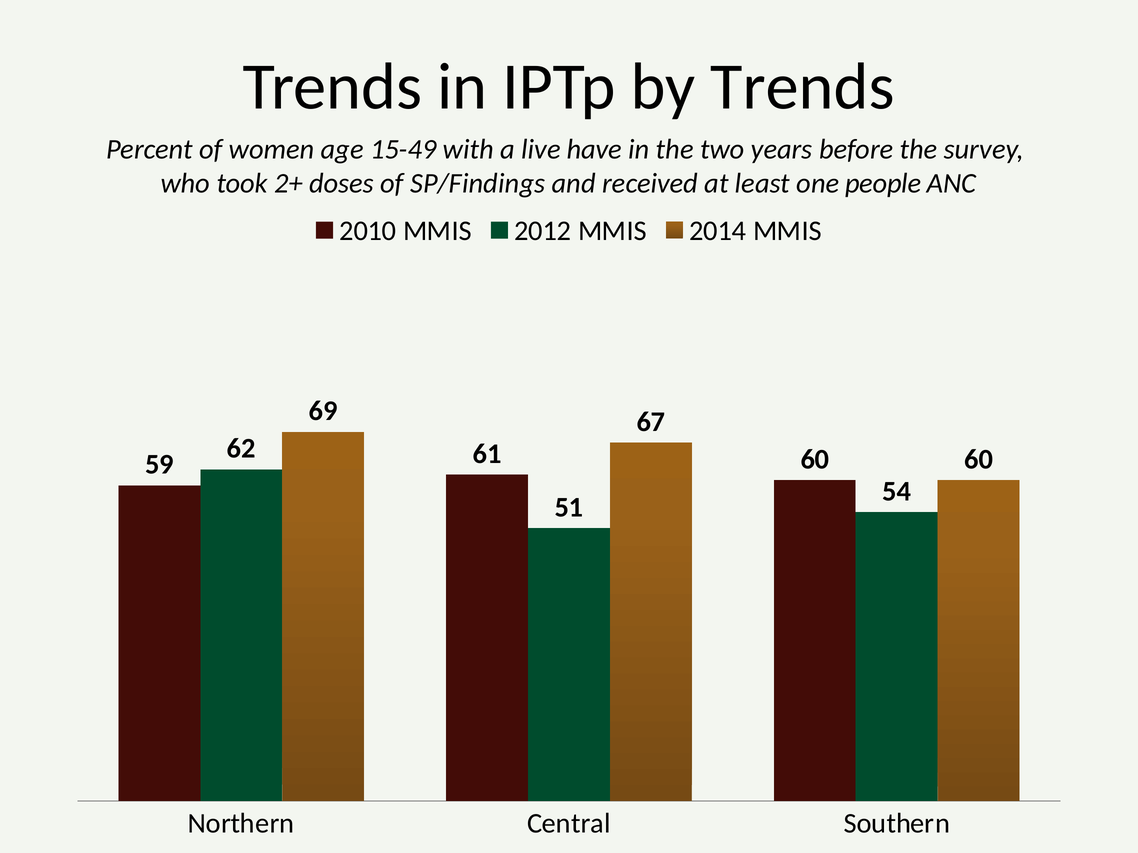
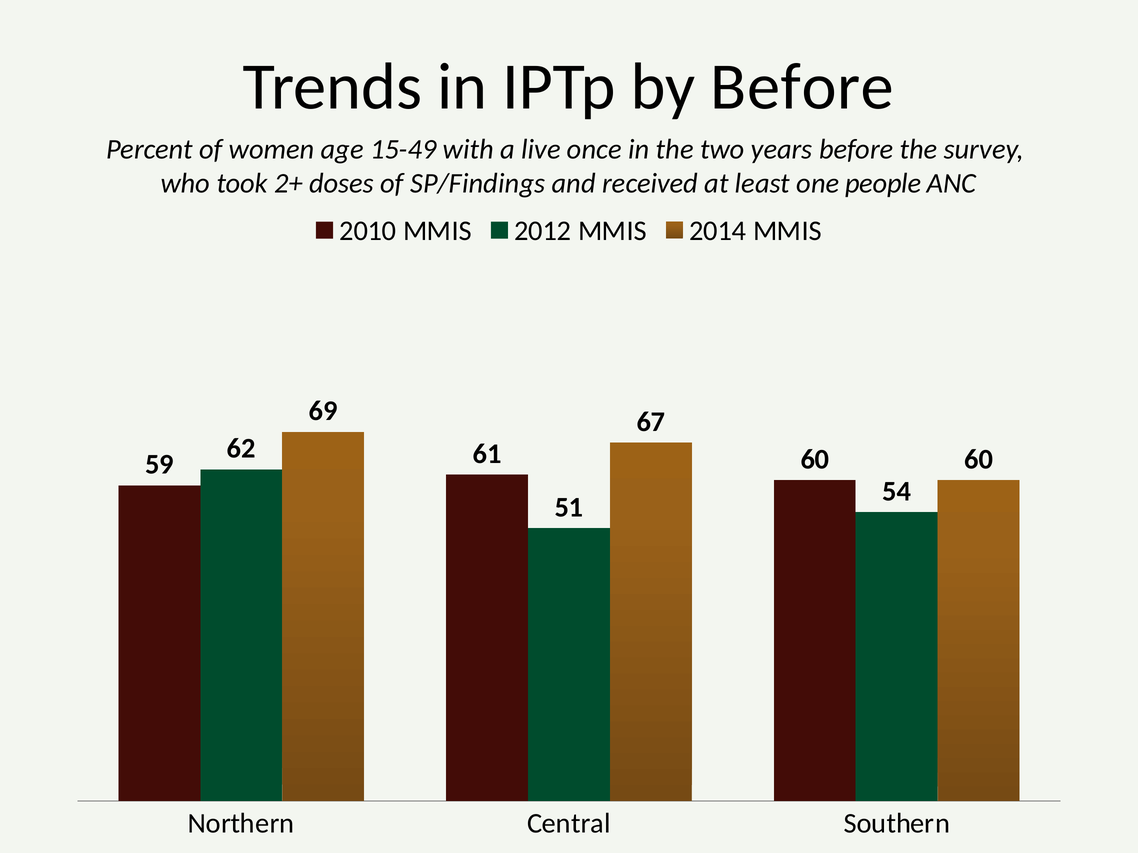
by Trends: Trends -> Before (802, 87)
have: have -> once (594, 149)
